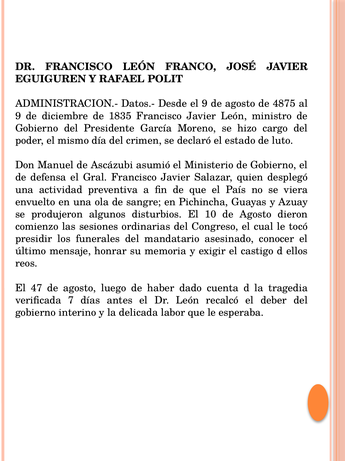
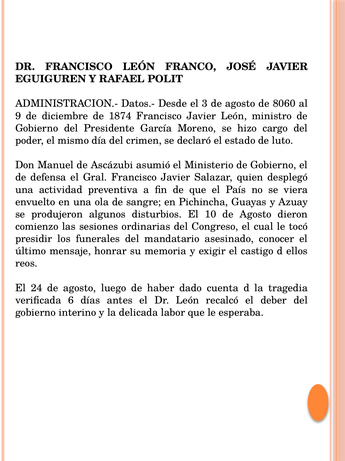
el 9: 9 -> 3 (205, 103)
4875: 4875 -> 8060 (284, 103)
1835: 1835 -> 1874 (120, 116)
47: 47 -> 24 (37, 287)
7: 7 -> 6 (71, 300)
